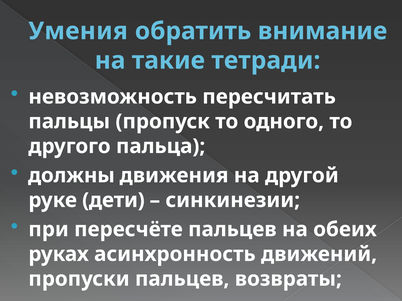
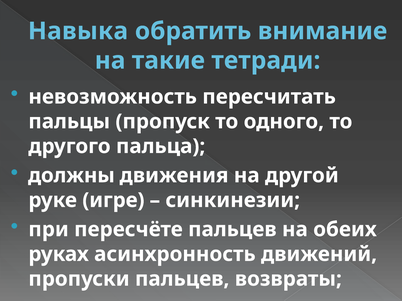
Умения: Умения -> Навыка (78, 31)
дети: дети -> игре (113, 201)
